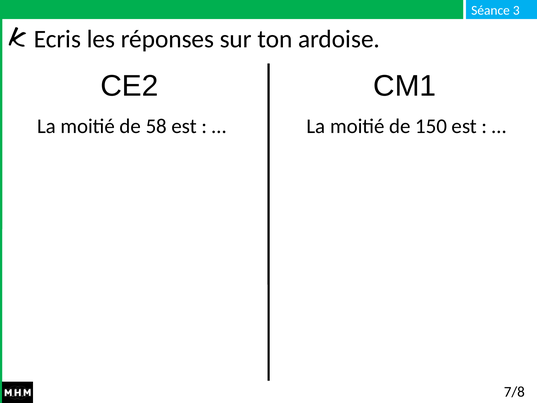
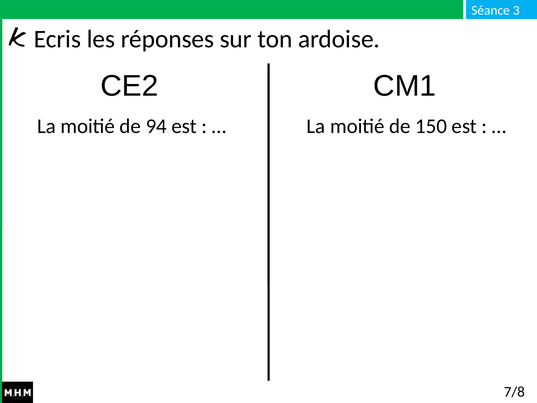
58: 58 -> 94 (156, 126)
